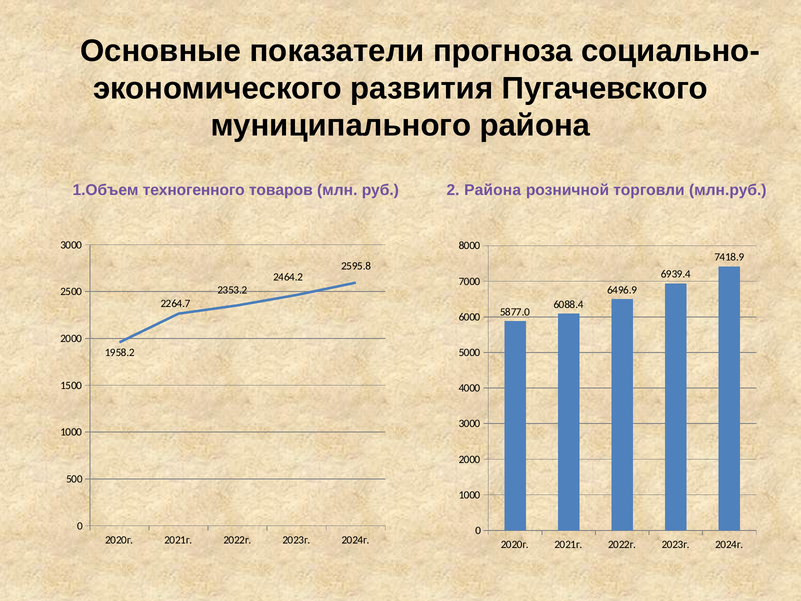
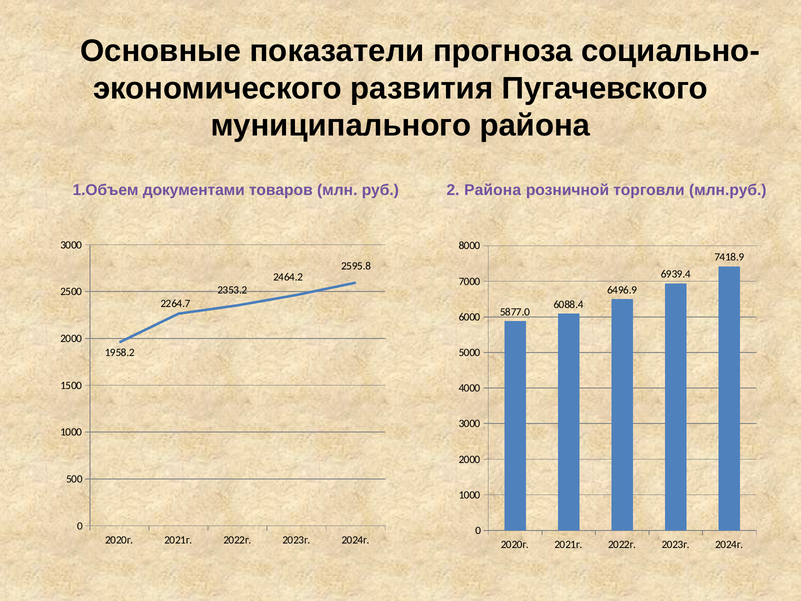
техногенного: техногенного -> документами (194, 190)
